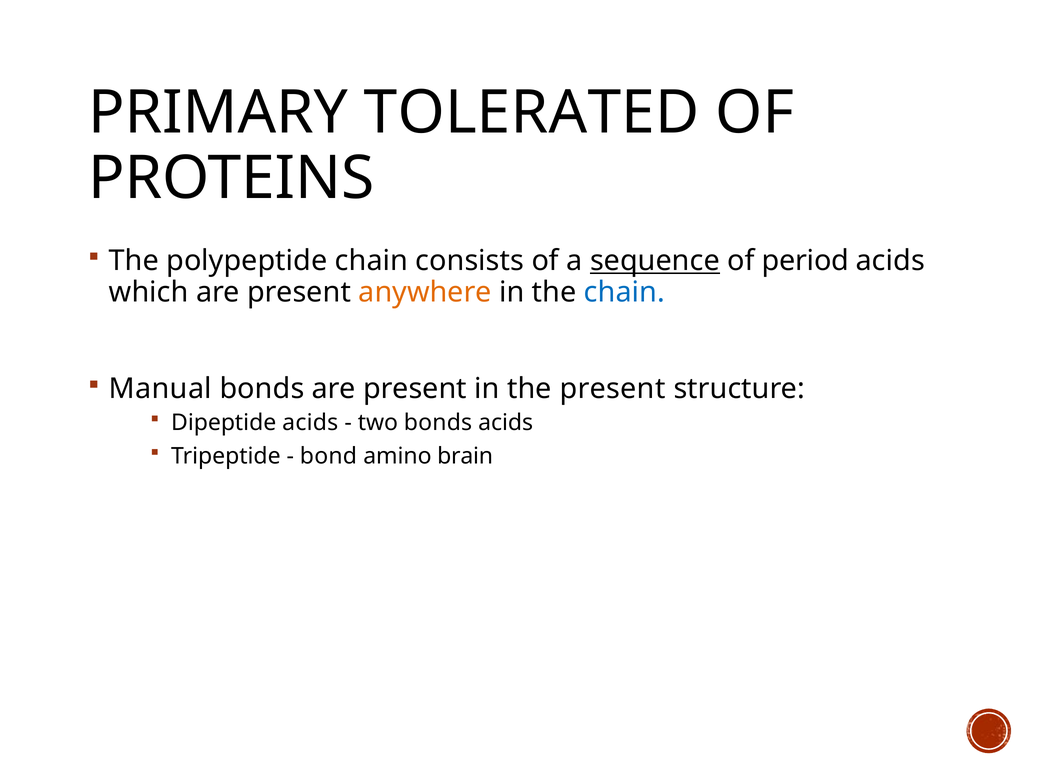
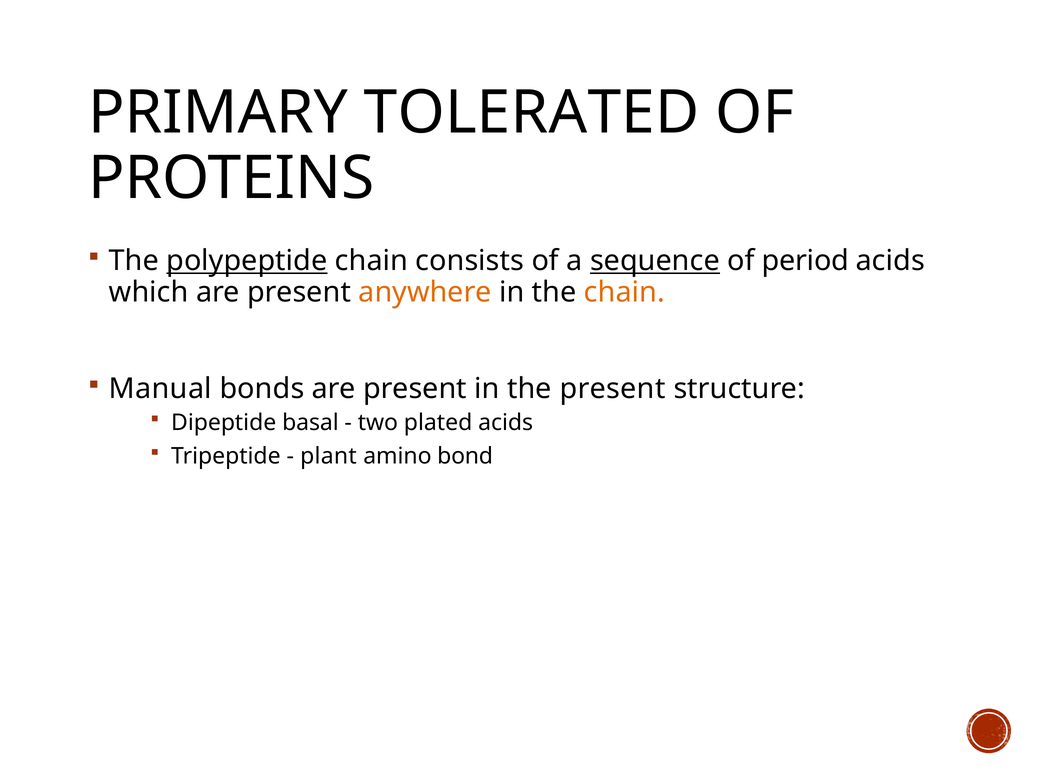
polypeptide underline: none -> present (247, 261)
chain colour: blue -> orange (624, 292)
Dipeptide acids: acids -> basal (310, 423)
two bonds: bonds -> plated (438, 423)
bond: bond -> plant (328, 456)
brain: brain -> bond (465, 456)
